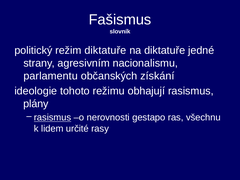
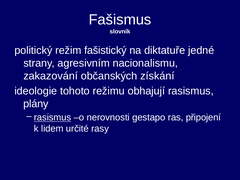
režim diktatuře: diktatuře -> fašistický (105, 50)
parlamentu: parlamentu -> zakazování (51, 76)
všechnu: všechnu -> připojení (203, 117)
